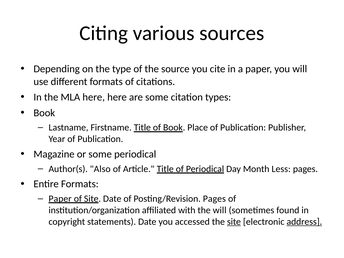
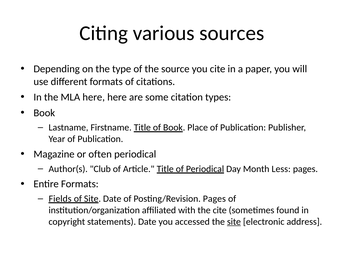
or some: some -> often (100, 154)
Also: Also -> Club (100, 169)
Paper: Paper -> Fields (60, 199)
the will: will -> cite (220, 210)
address underline: present -> none (304, 222)
